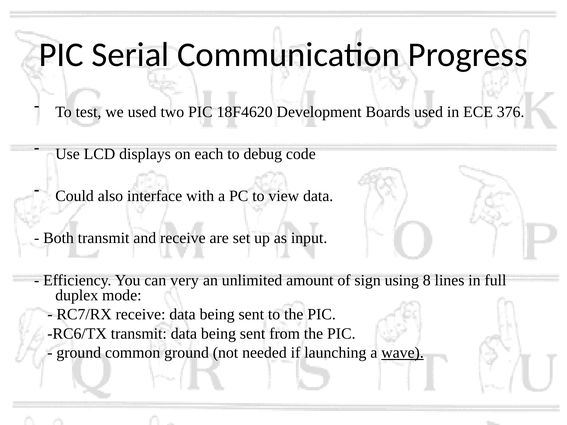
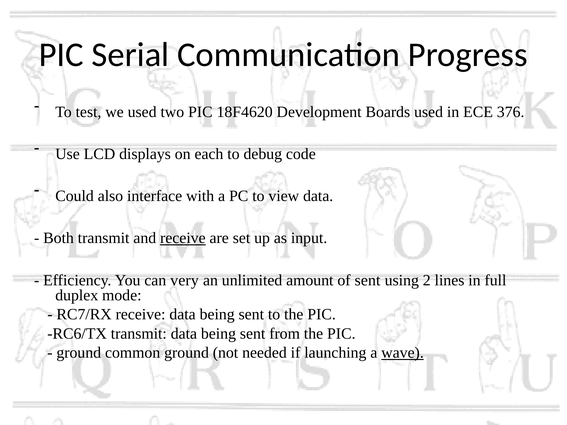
receive underline: none -> present (183, 238)
of sign: sign -> sent (368, 280)
8: 8 -> 2 (427, 280)
